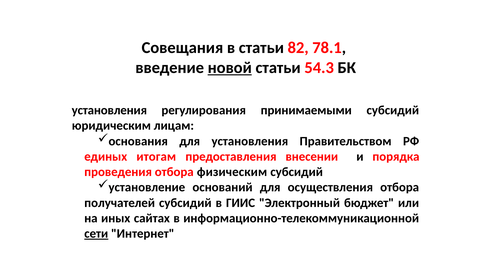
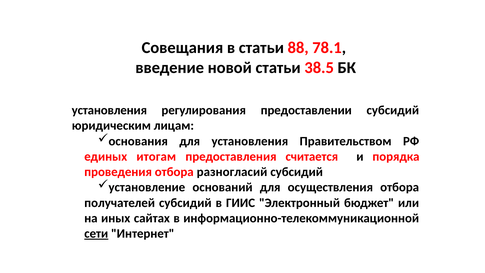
82: 82 -> 88 (298, 48)
новой underline: present -> none (230, 68)
54.3: 54.3 -> 38.5 (319, 68)
принимаемыми: принимаемыми -> предоставлении (306, 110)
внесении: внесении -> считается (312, 156)
физическим: физическим -> разногласий (232, 172)
